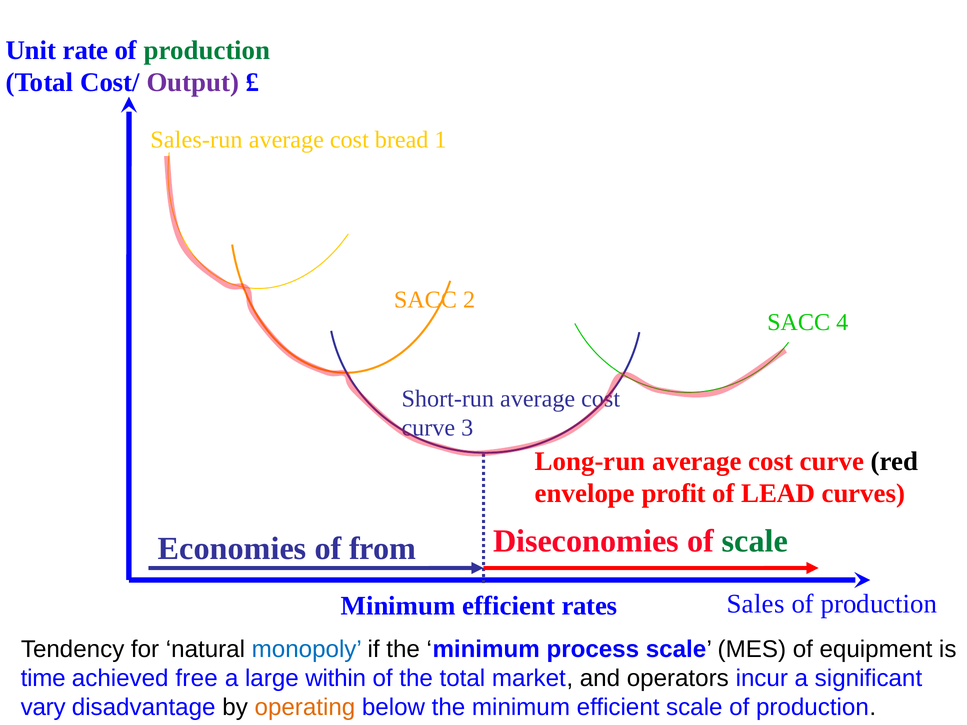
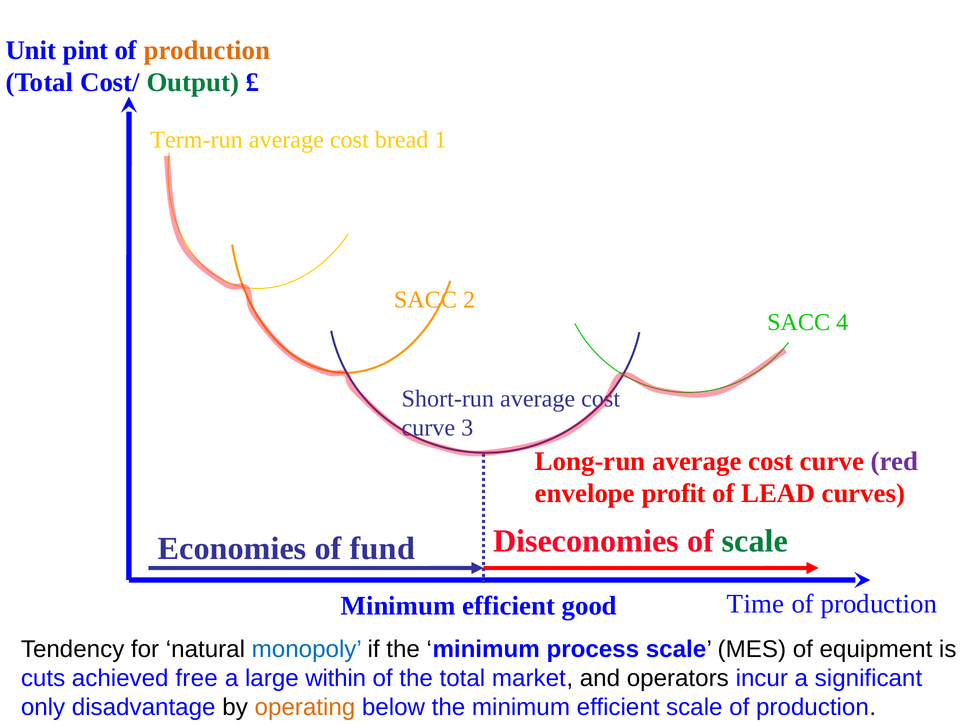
rate: rate -> pint (86, 50)
production colour: green -> orange (207, 50)
Output colour: purple -> green (193, 82)
Sales-run: Sales-run -> Term-run (197, 140)
red colour: black -> purple (895, 461)
from: from -> fund (382, 549)
Sales: Sales -> Time (756, 604)
rates: rates -> good (589, 606)
time: time -> cuts (43, 678)
vary: vary -> only (43, 707)
